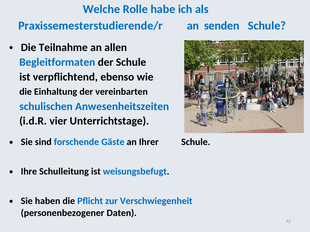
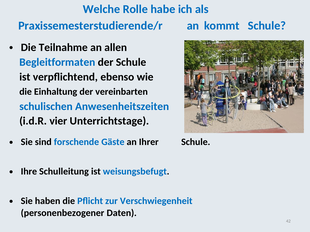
senden: senden -> kommt (222, 26)
